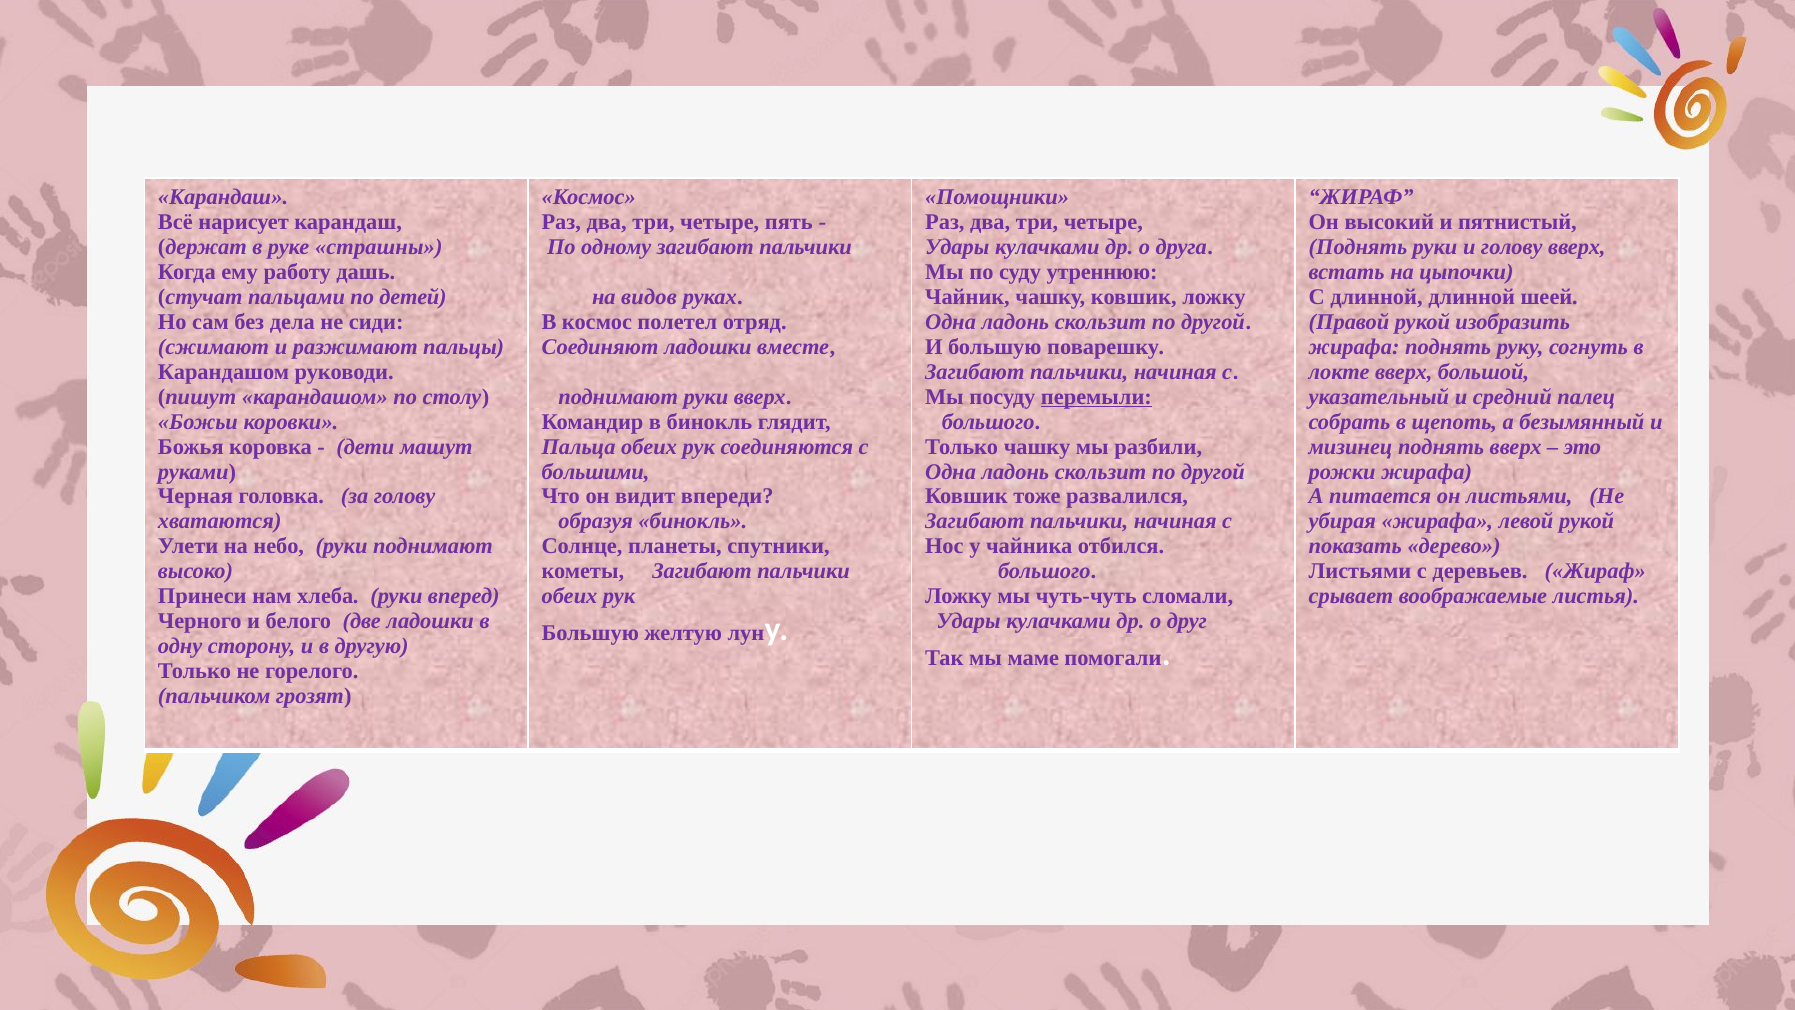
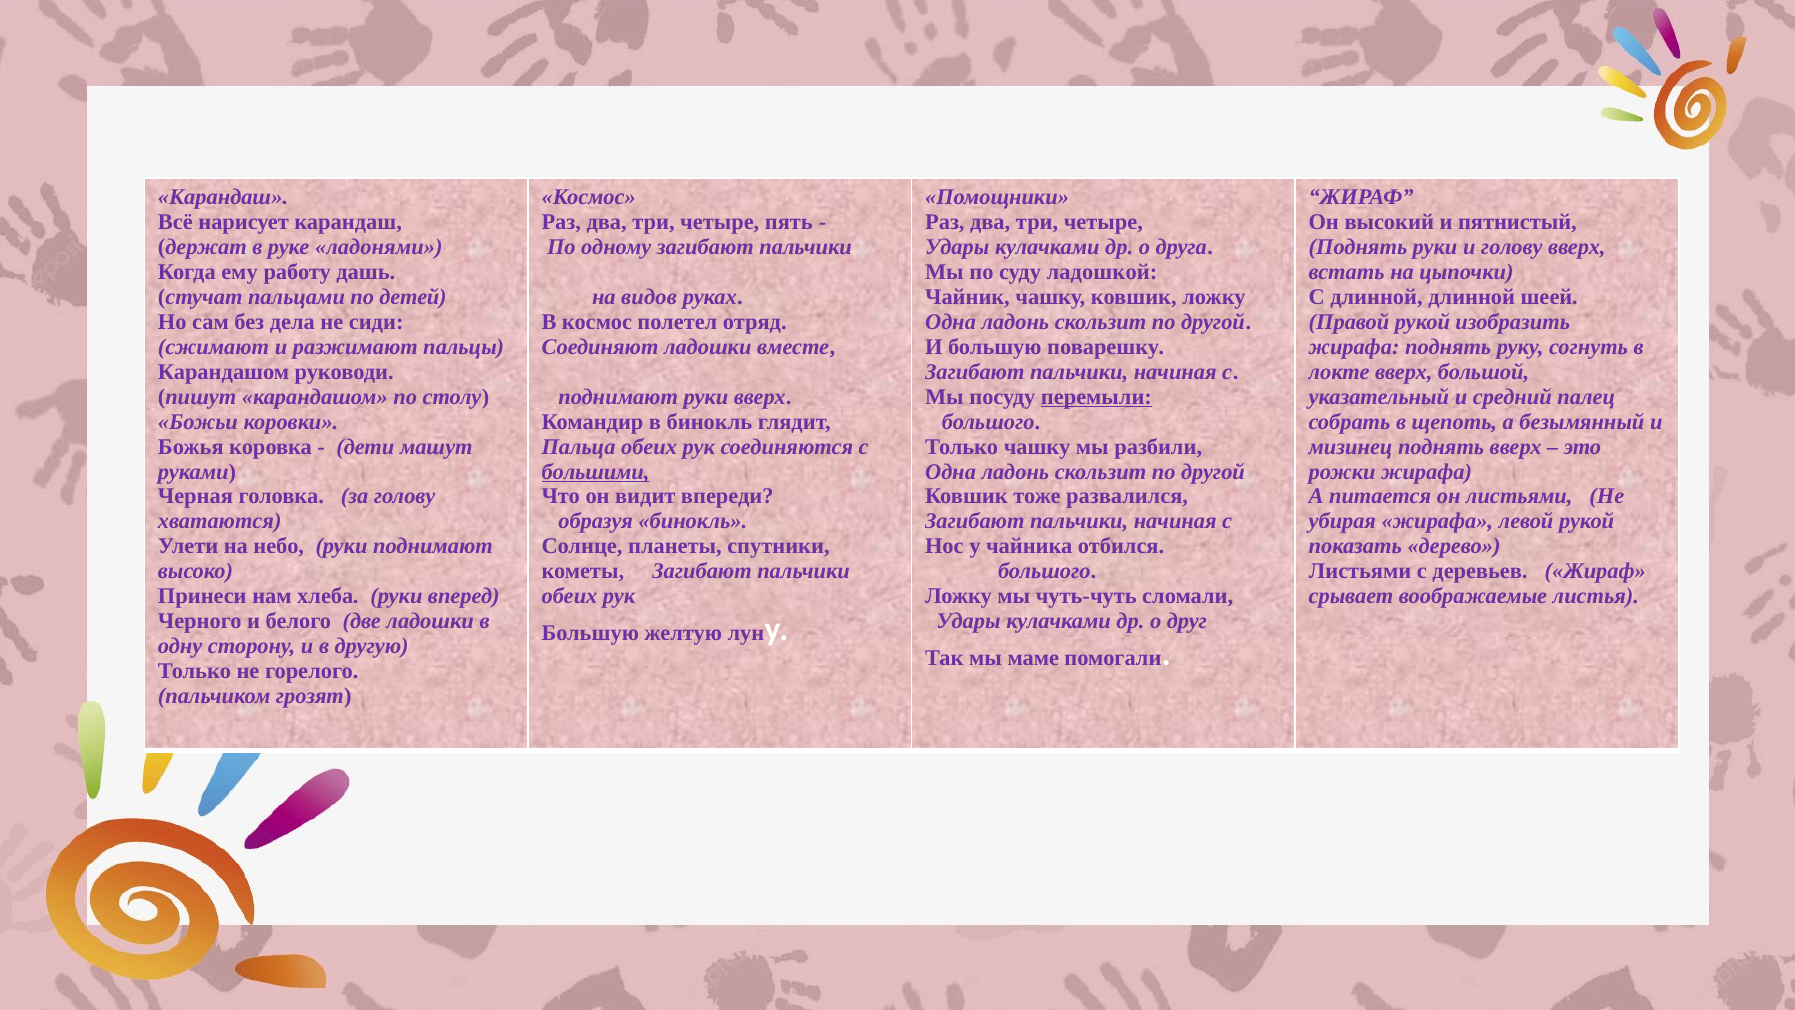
страшны: страшны -> ладонями (379, 247)
утреннюю: утреннюю -> ладошкой (1102, 272)
большими underline: none -> present (596, 472)
